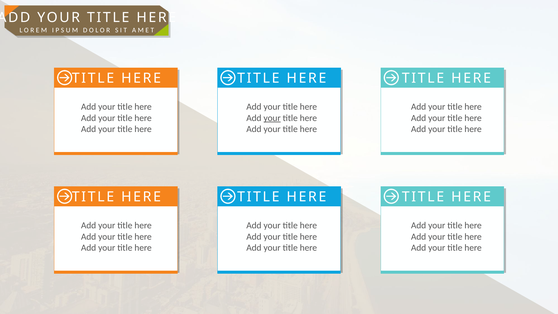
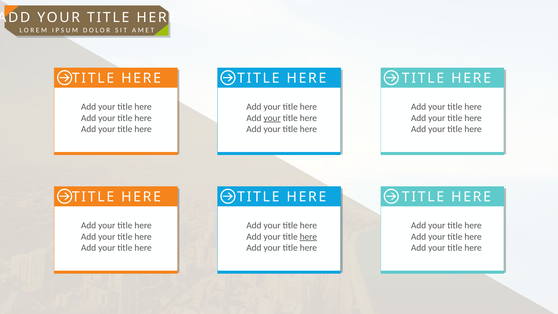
here underline: none -> present (308, 237)
